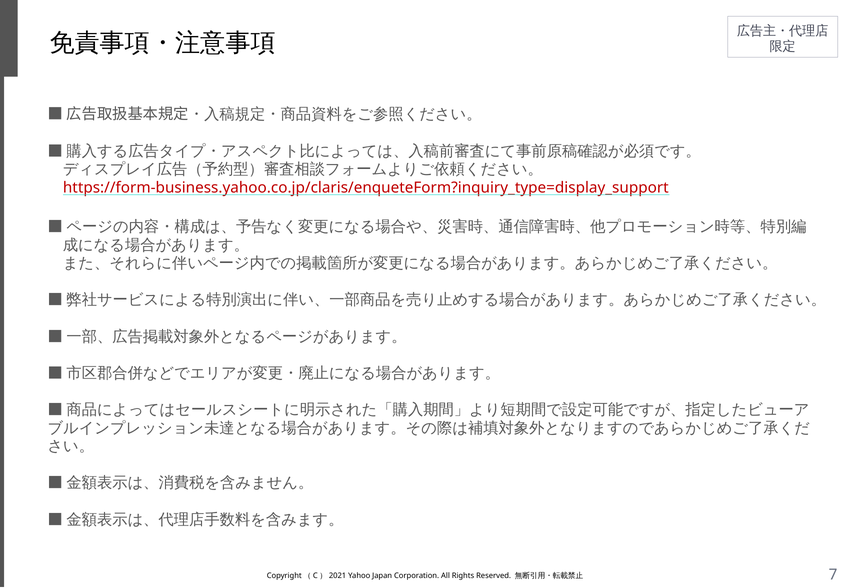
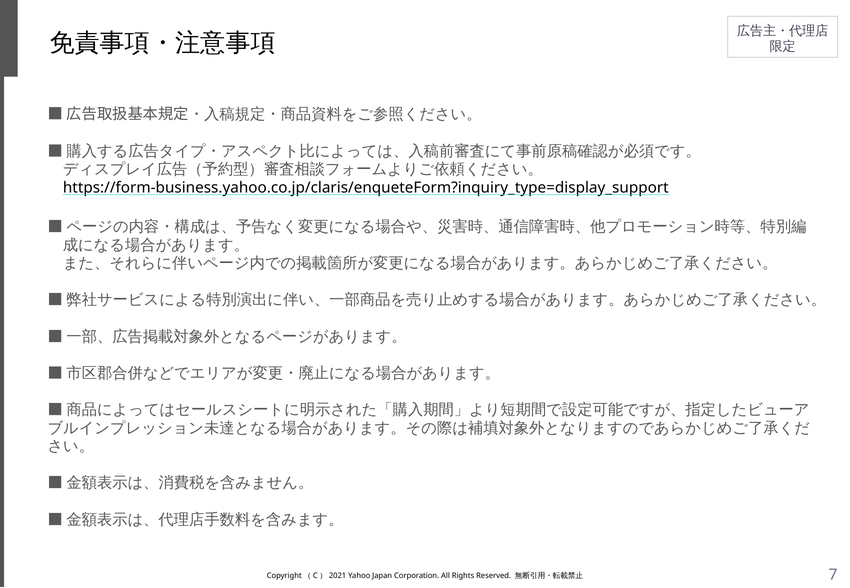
https://form-business.yahoo.co.jp/claris/enqueteForm?inquiry_type=display_support colour: red -> black (366, 188)
